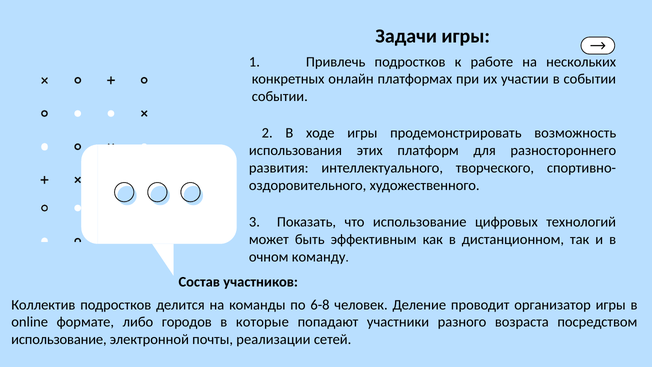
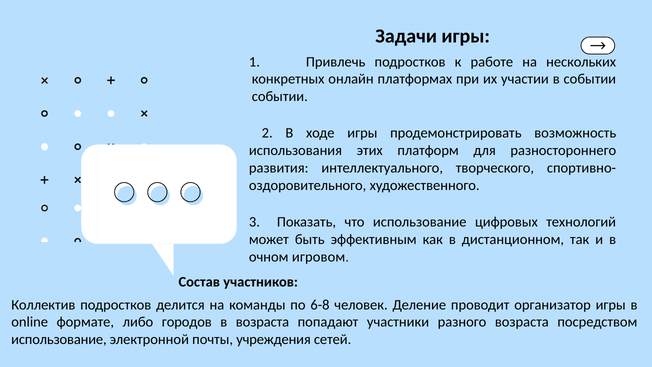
команду: команду -> игровом (319, 257)
в которые: которые -> возраста (263, 322)
реализации: реализации -> учреждения (274, 339)
